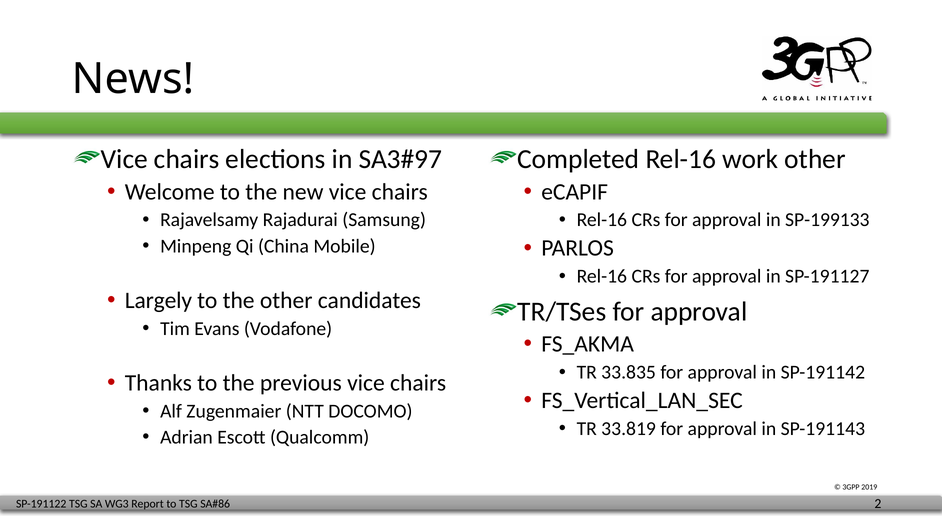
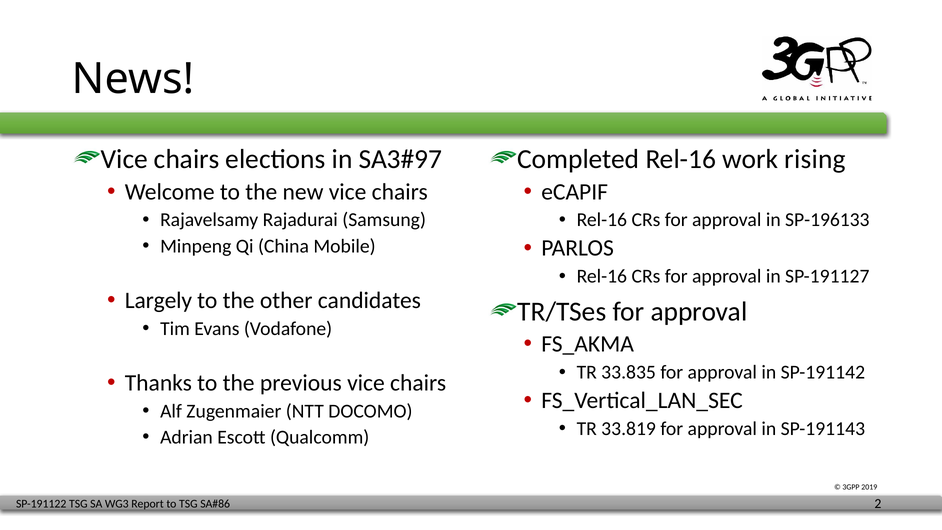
work other: other -> rising (815, 159)
SP-199133: SP-199133 -> SP-196133 (827, 220)
